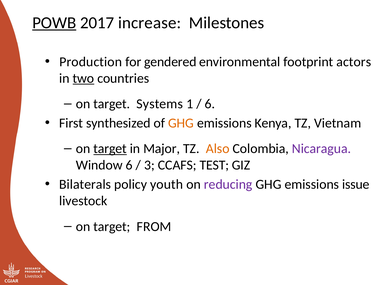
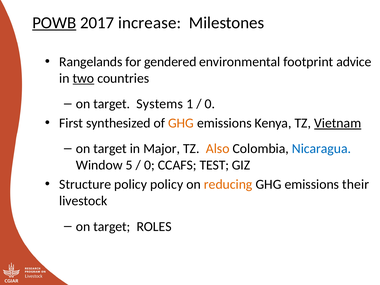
Production: Production -> Rangelands (91, 62)
actors: actors -> advice (354, 62)
6: 6 -> 0 (210, 104)
Vietnam underline: none -> present (338, 123)
target underline: present -> none (110, 149)
Nicaragua colour: purple -> blue (322, 149)
Window 6: 6 -> 5 (129, 165)
3: 3 -> 0 (149, 165)
Bilaterals: Bilaterals -> Structure (85, 184)
policy youth: youth -> policy (167, 184)
reducing colour: purple -> orange (228, 184)
issue: issue -> their (356, 184)
FROM: FROM -> ROLES (154, 226)
